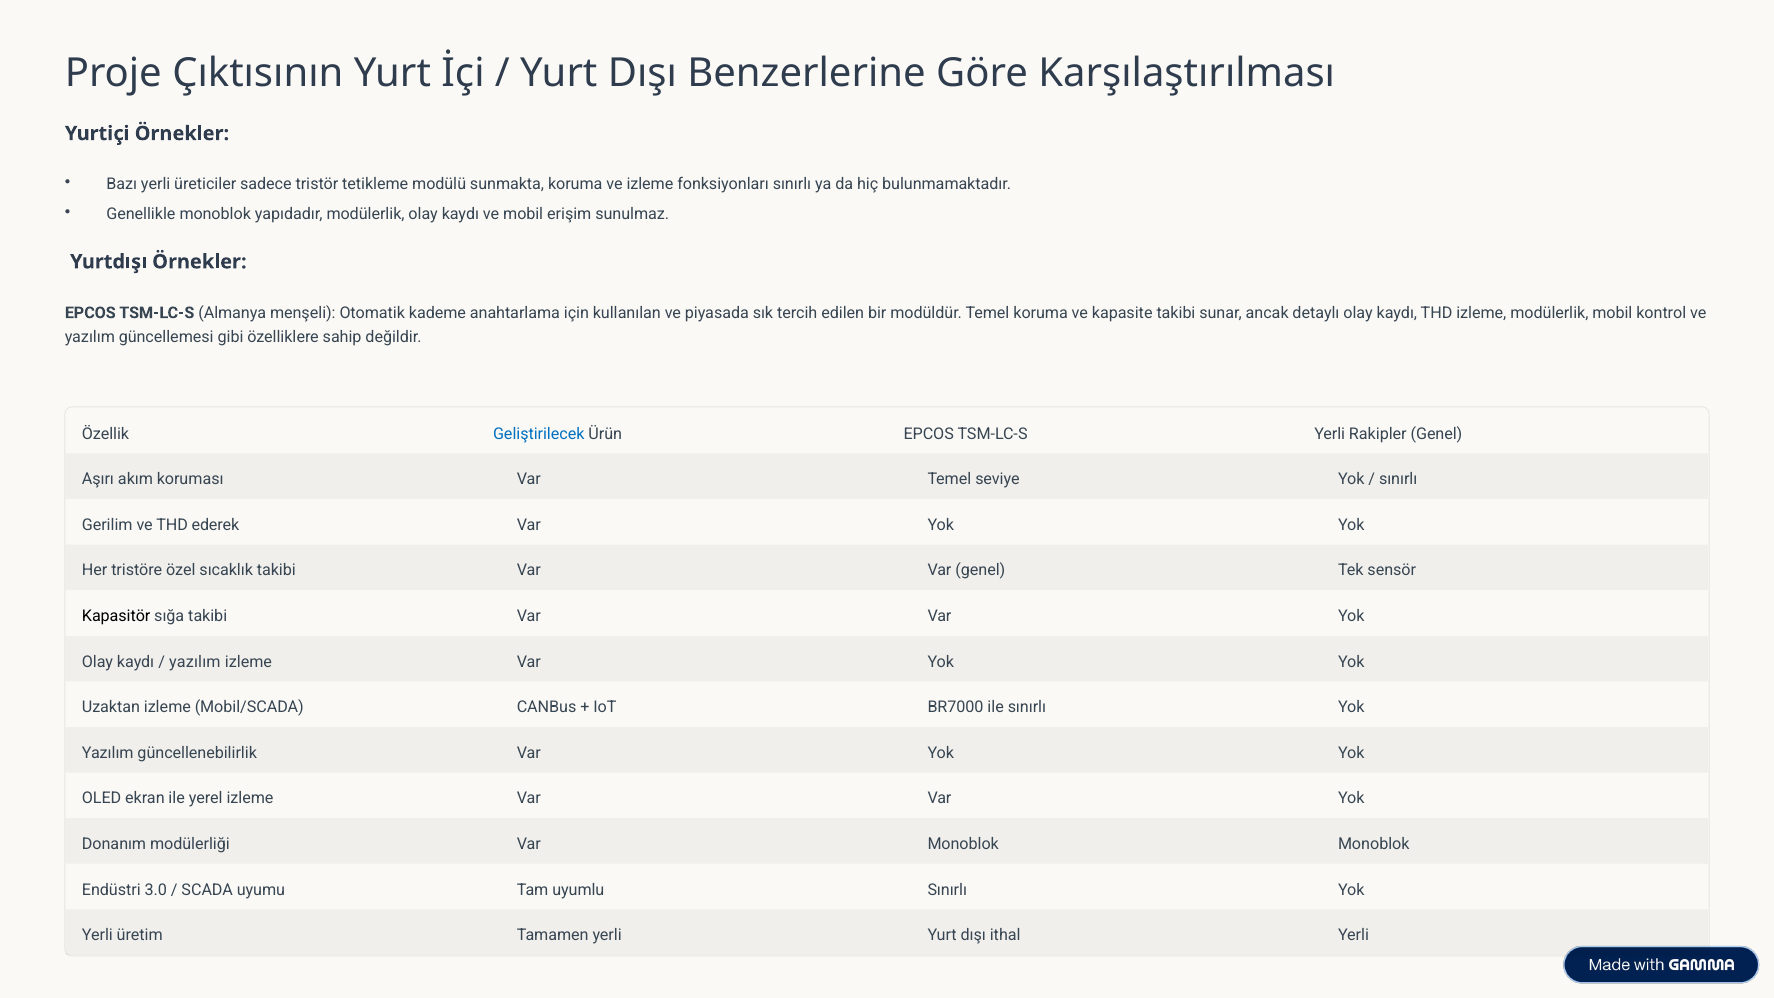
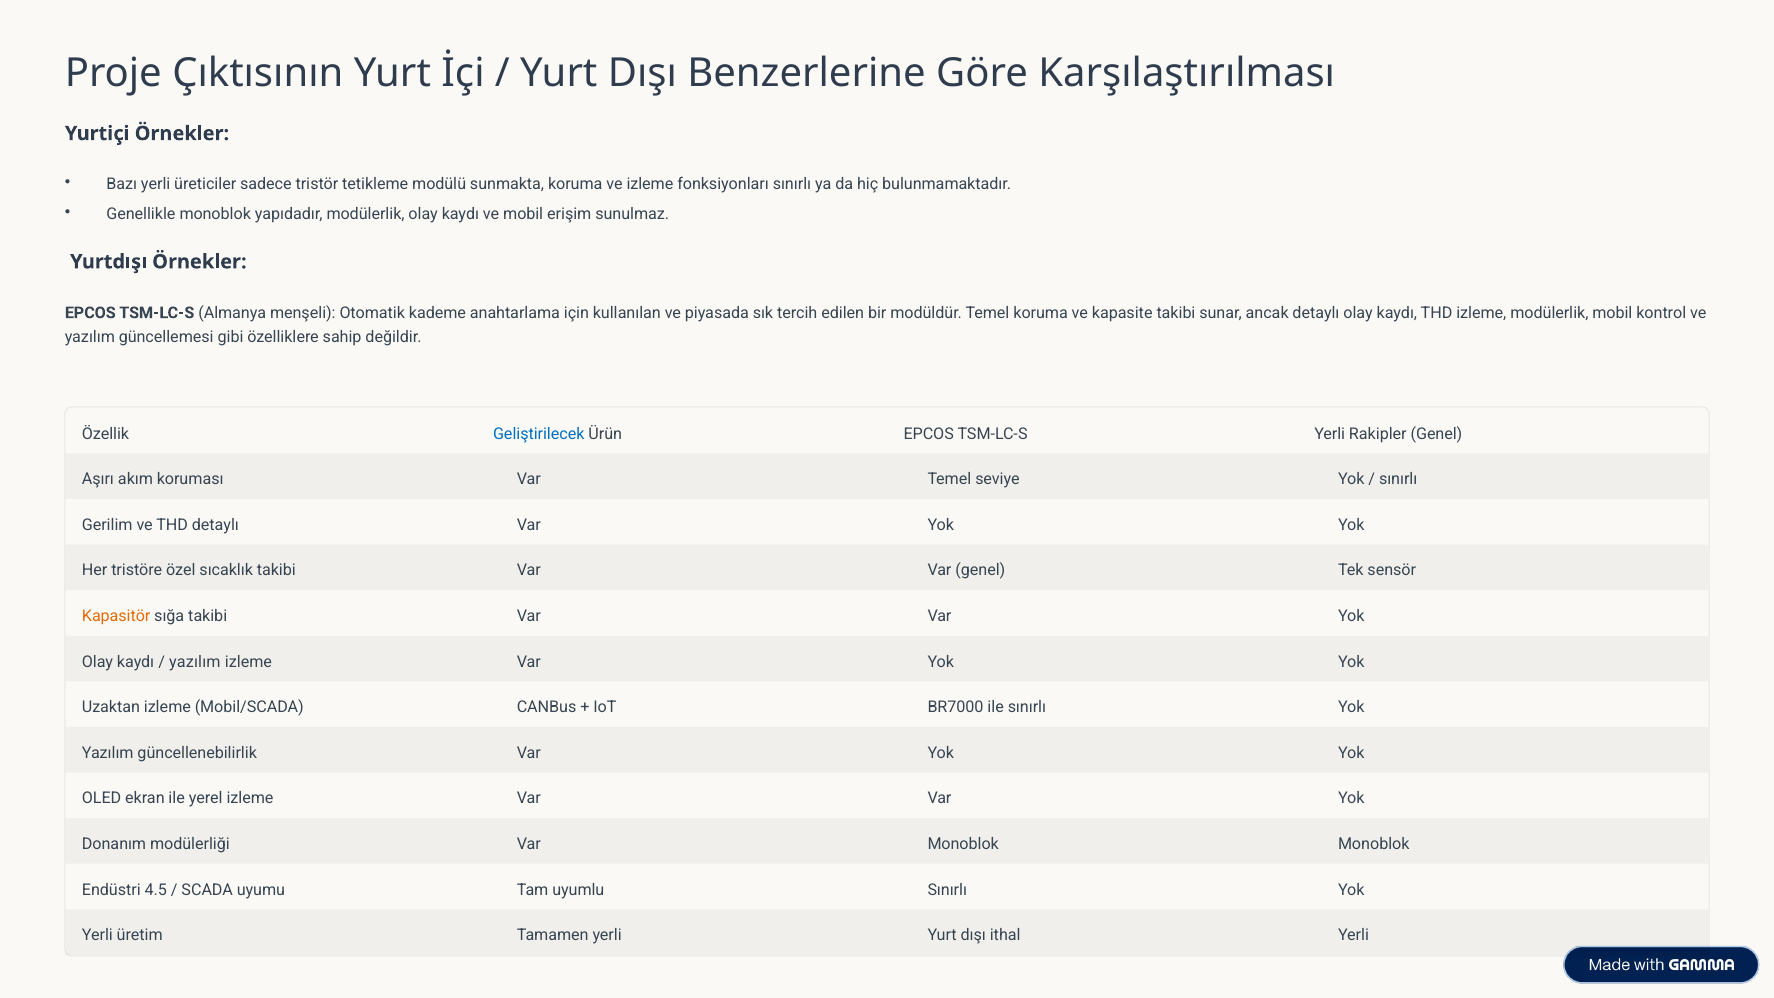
THD ederek: ederek -> detaylı (215, 525)
Kapasitör colour: black -> orange (116, 616)
3.0: 3.0 -> 4.5 (156, 890)
